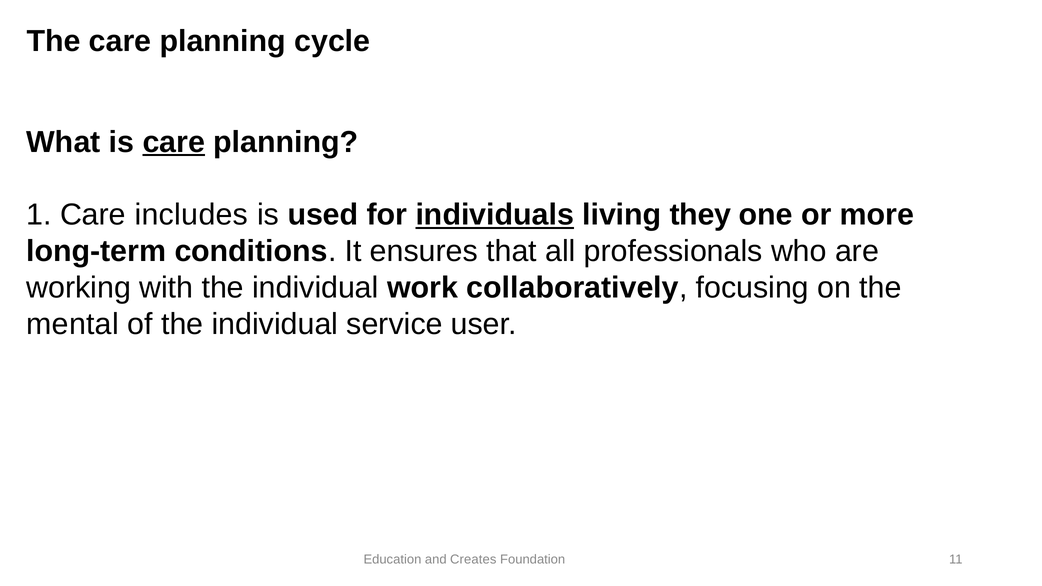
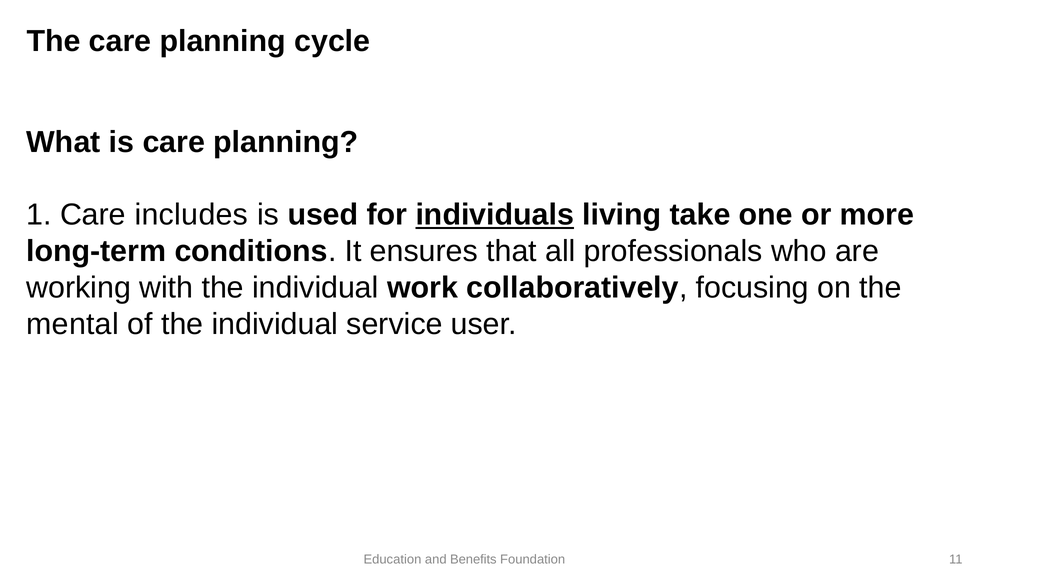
care underline: present -> none (174, 142)
they: they -> take (700, 215)
Creates: Creates -> Benefits (473, 560)
